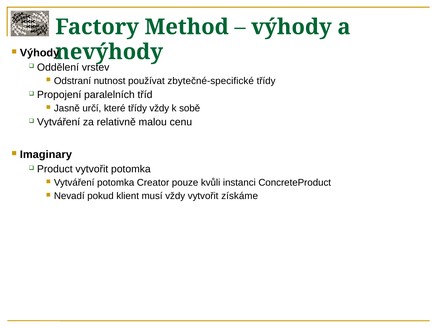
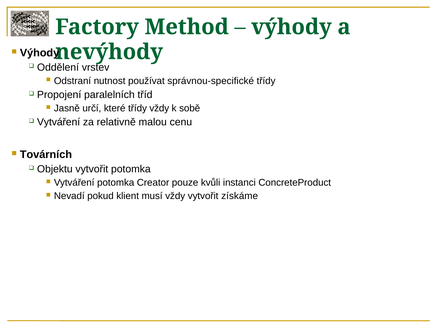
zbytečné-specifické: zbytečné-specifické -> správnou-specifické (211, 81)
Imaginary: Imaginary -> Továrních (46, 155)
Product: Product -> Objektu (55, 169)
